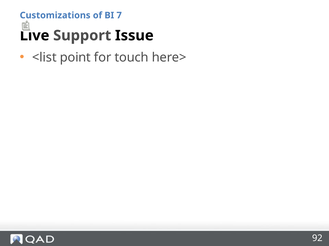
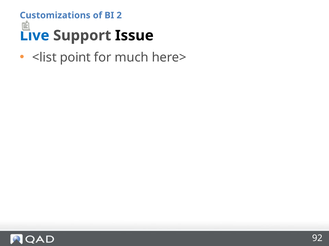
7: 7 -> 2 (119, 15)
Live colour: black -> blue (35, 36)
touch: touch -> much (132, 58)
